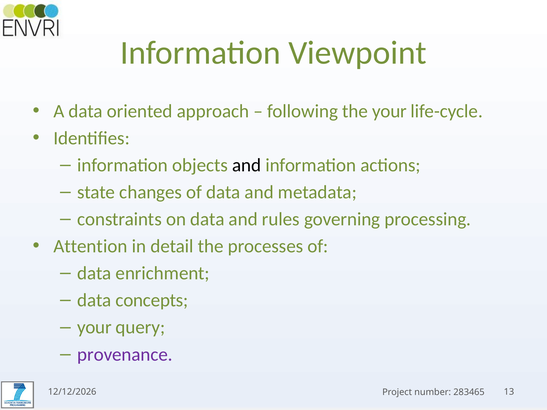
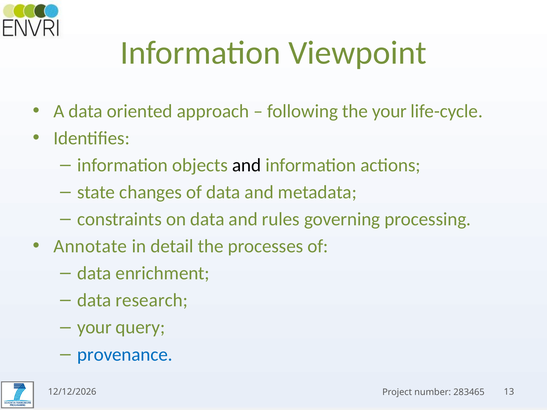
Attention: Attention -> Annotate (90, 246)
concepts: concepts -> research (152, 301)
provenance colour: purple -> blue (125, 355)
